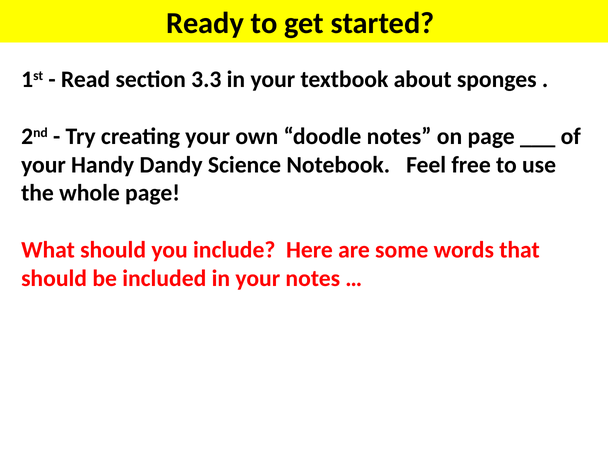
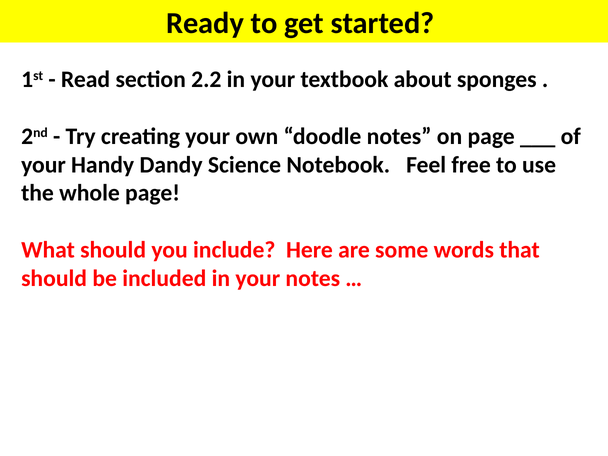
3.3: 3.3 -> 2.2 (206, 80)
